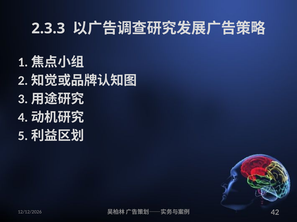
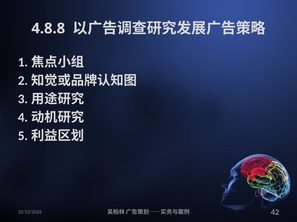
2.3.3: 2.3.3 -> 4.8.8 (48, 29)
